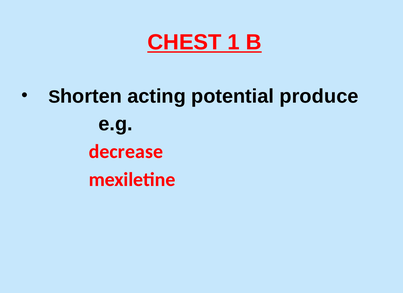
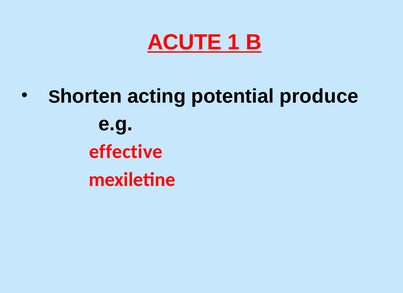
CHEST: CHEST -> ACUTE (185, 42)
decrease: decrease -> effective (126, 152)
